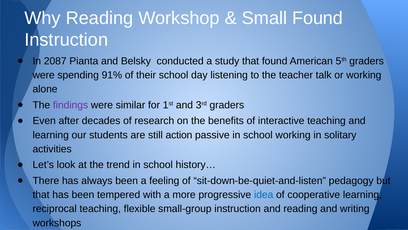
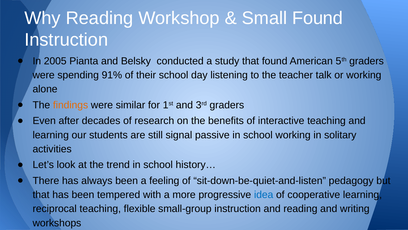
2087: 2087 -> 2005 (55, 61)
findings colour: purple -> orange (71, 105)
action: action -> signal (179, 135)
